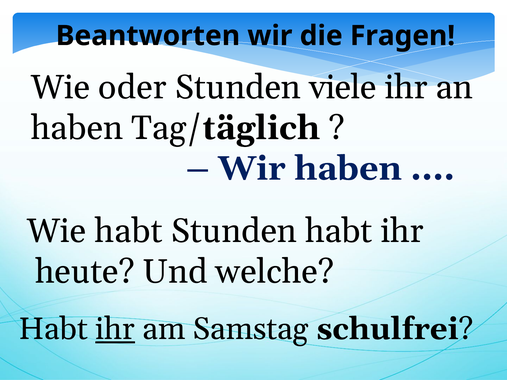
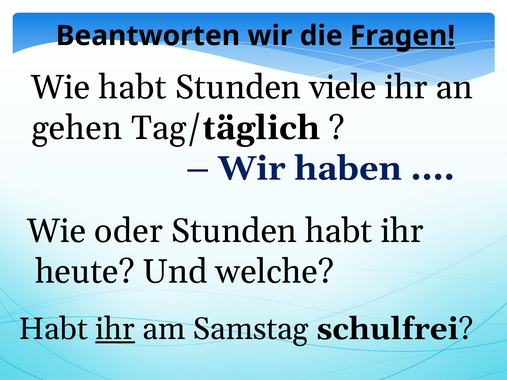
Fragen underline: none -> present (403, 36)
Wie oder: oder -> habt (132, 87)
haben: haben -> gehen (77, 128)
Wie habt: habt -> oder (129, 231)
